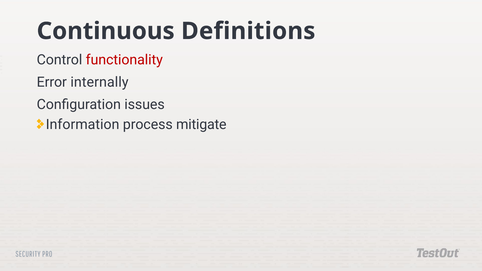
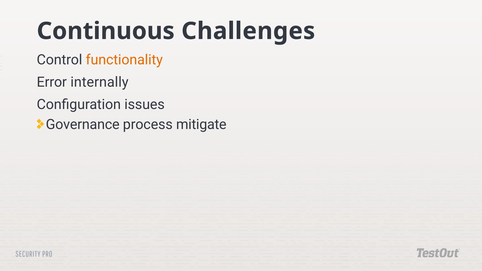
Definitions: Definitions -> Challenges (248, 31)
functionality colour: red -> orange (124, 60)
Information: Information -> Governance (83, 125)
